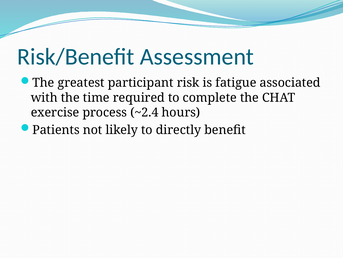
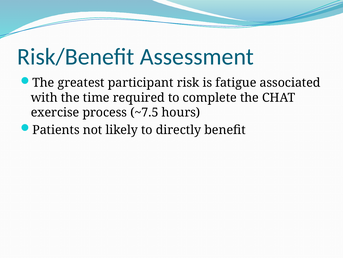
~2.4: ~2.4 -> ~7.5 (144, 112)
